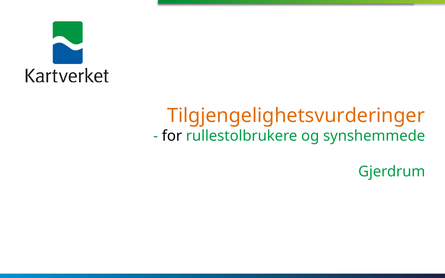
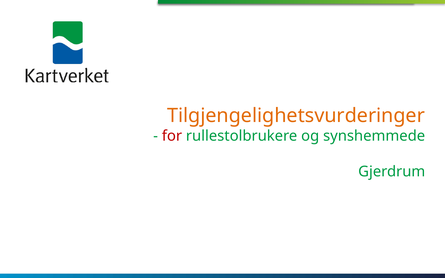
for colour: black -> red (172, 136)
